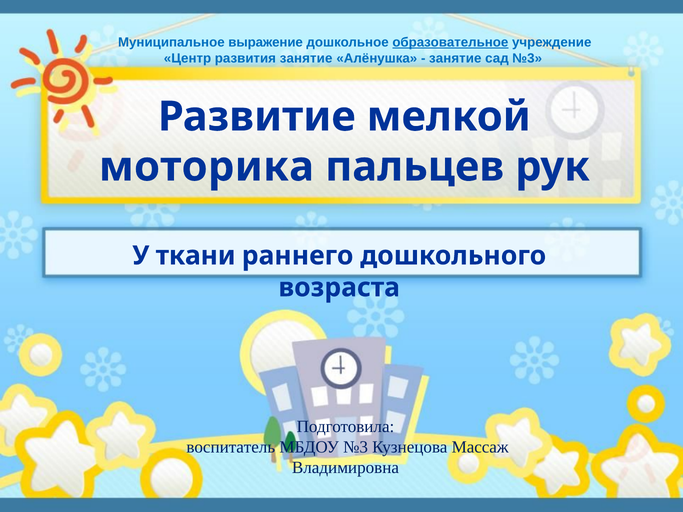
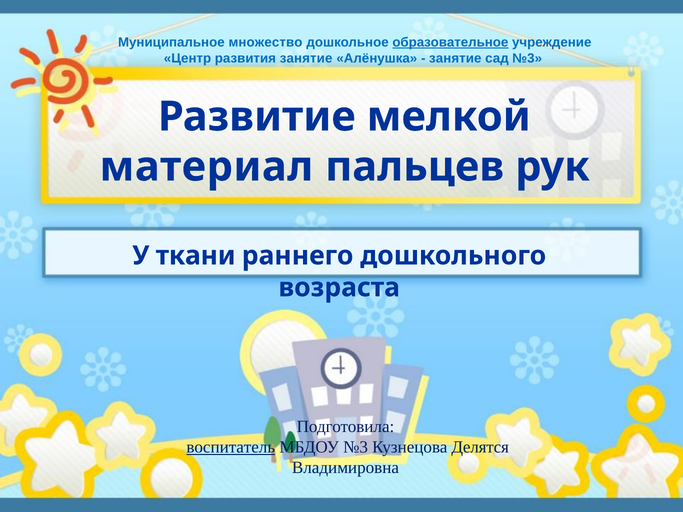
выражение: выражение -> множество (265, 42)
моторика: моторика -> материал (206, 167)
воспитатель underline: none -> present (231, 447)
Массаж: Массаж -> Делятся (480, 447)
